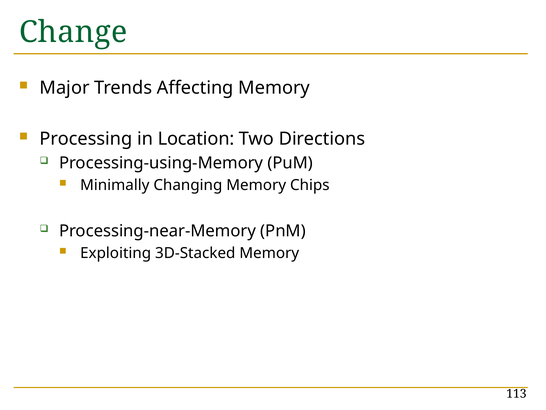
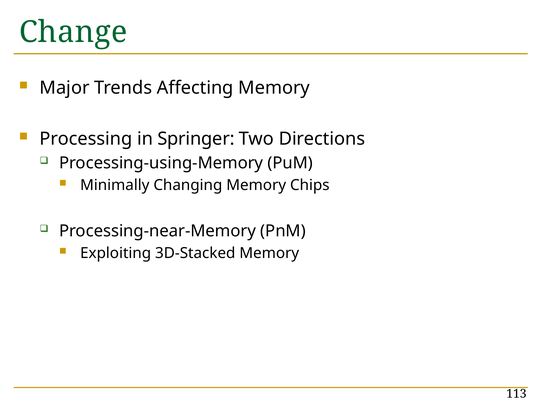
Location: Location -> Springer (196, 139)
